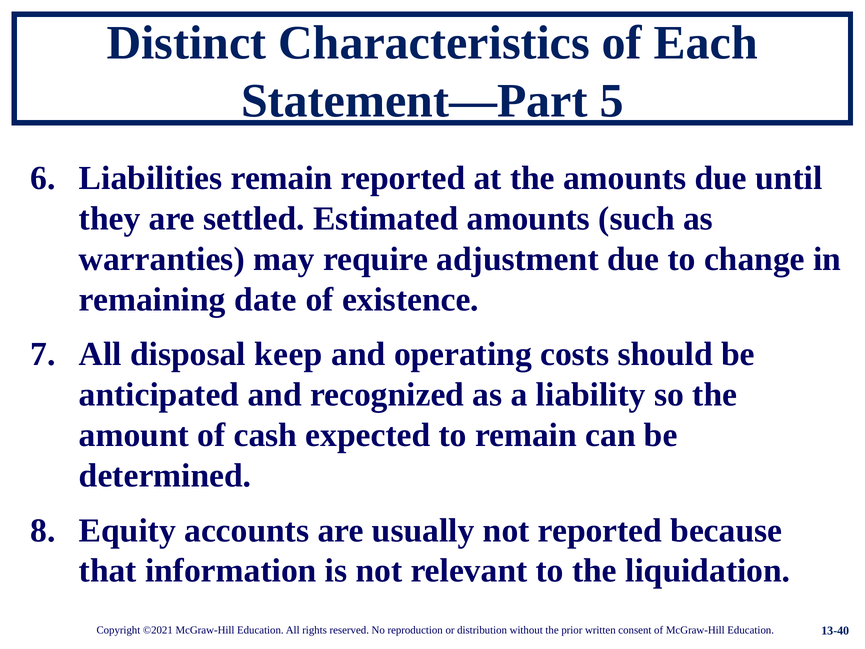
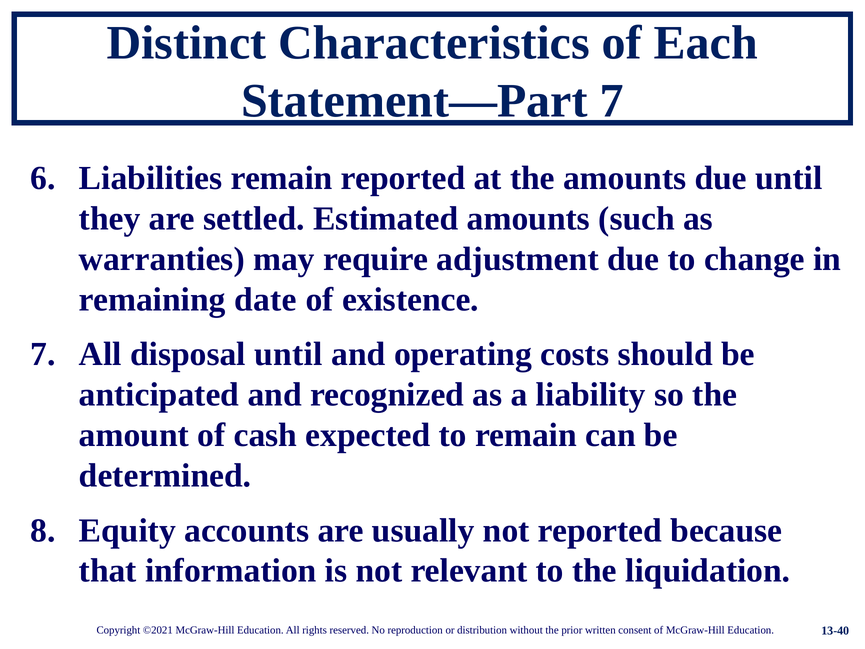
Statement—Part 5: 5 -> 7 (612, 101)
disposal keep: keep -> until (288, 354)
